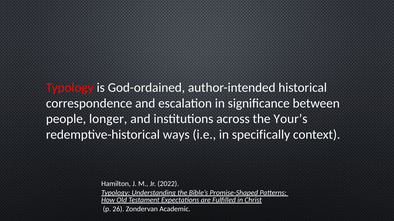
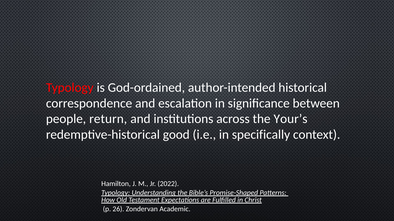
longer: longer -> return (108, 119)
ways: ways -> good (176, 135)
